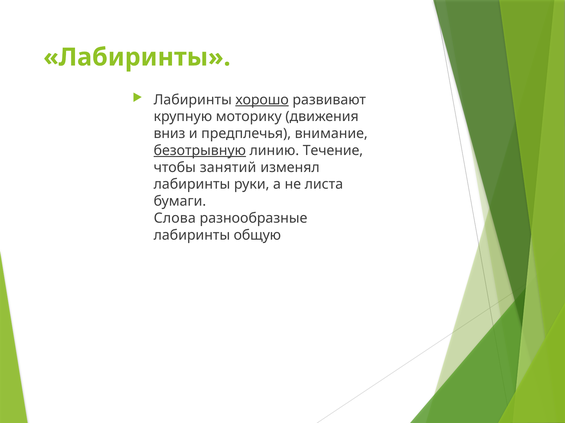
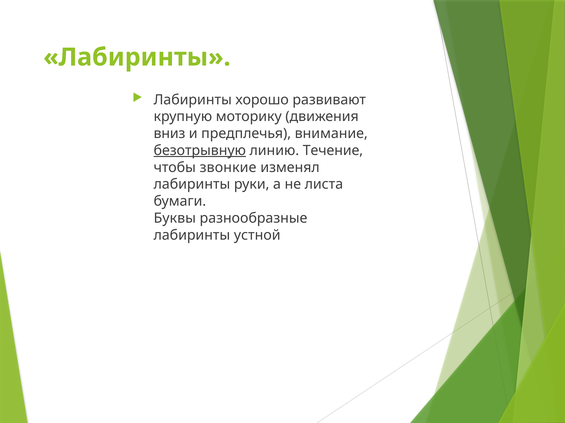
хорошо underline: present -> none (262, 100)
занятий: занятий -> звонкие (228, 168)
Слова: Слова -> Буквы (175, 219)
общую: общую -> устной (257, 235)
